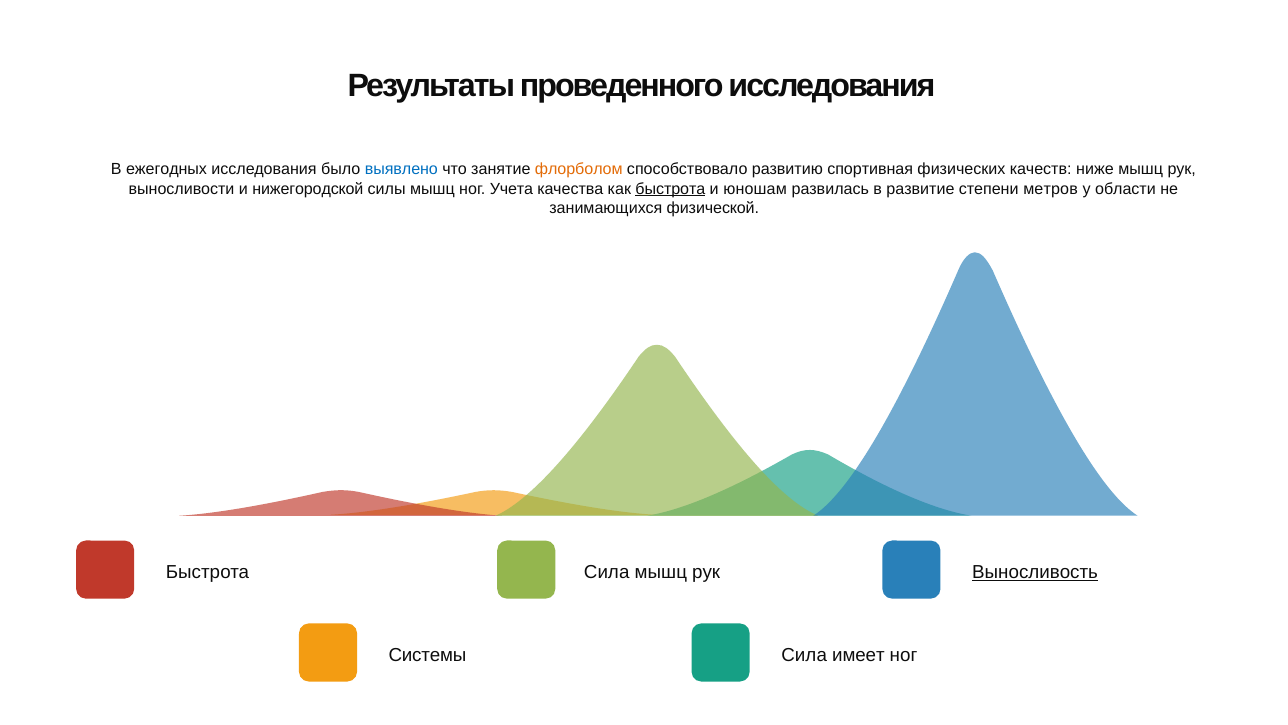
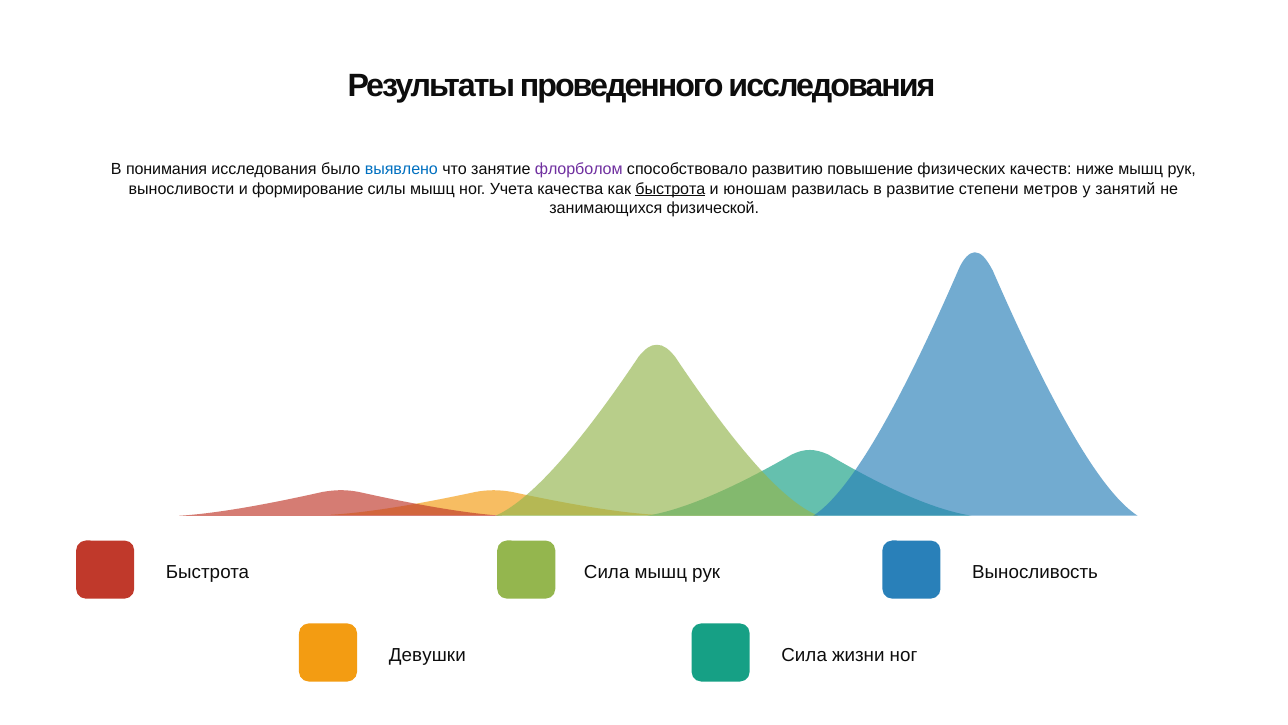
ежегодных: ежегодных -> понимания (167, 169)
флорболом colour: orange -> purple (579, 169)
спортивная: спортивная -> повышение (870, 169)
нижегородской: нижегородской -> формирование (308, 189)
области: области -> занятий (1125, 189)
Выносливость underline: present -> none (1035, 572)
Системы: Системы -> Девушки (427, 655)
имеет: имеет -> жизни (858, 655)
